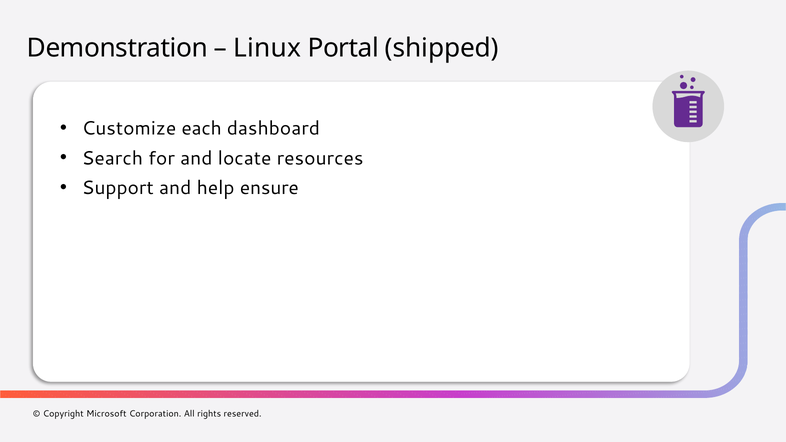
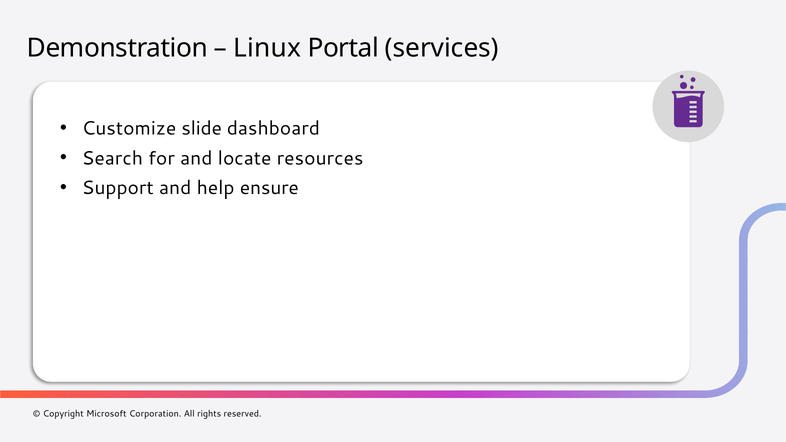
shipped: shipped -> services (442, 48)
each: each -> slide (202, 128)
